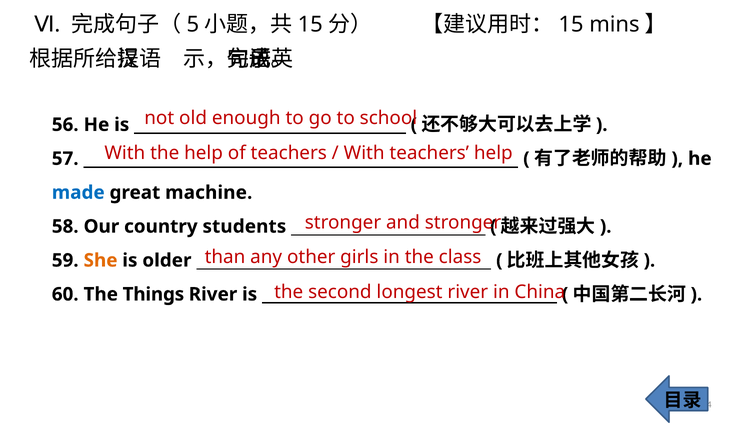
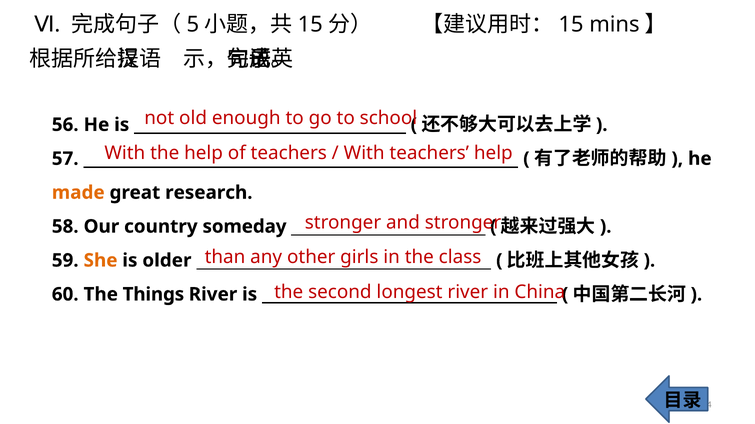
made colour: blue -> orange (78, 193)
machine: machine -> research (209, 193)
students: students -> someday (245, 227)
